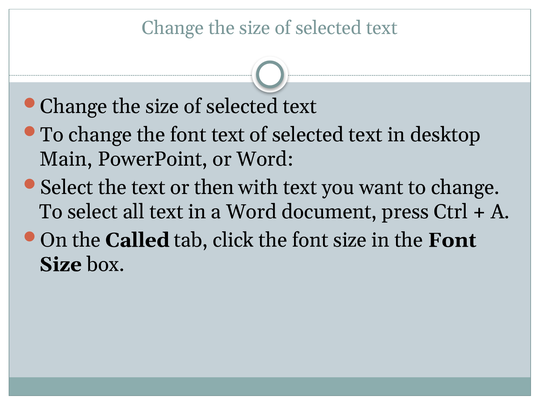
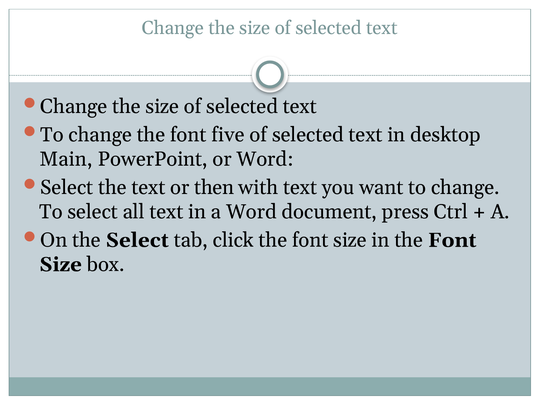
font text: text -> five (228, 135)
the Called: Called -> Select (137, 240)
